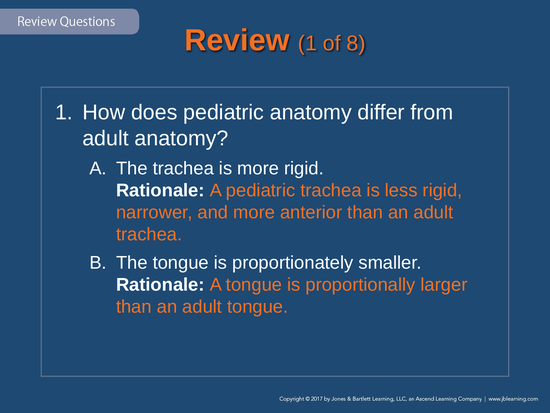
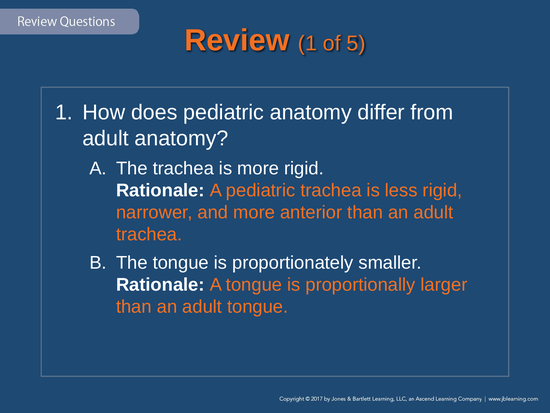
8: 8 -> 5 (356, 44)
